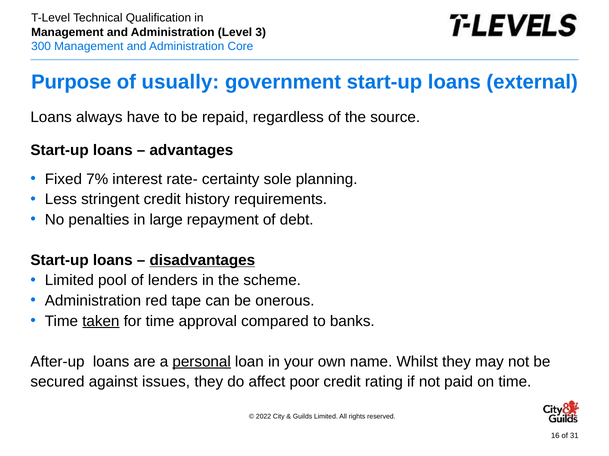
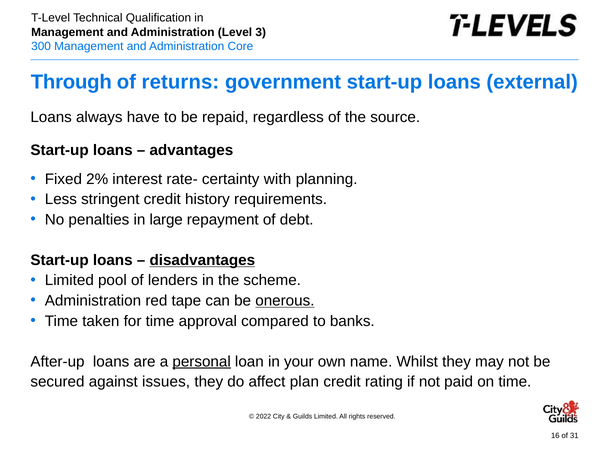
Purpose: Purpose -> Through (71, 82)
usually: usually -> returns (180, 82)
7%: 7% -> 2% (97, 179)
sole: sole -> with (278, 179)
onerous underline: none -> present (285, 301)
taken underline: present -> none (101, 322)
poor: poor -> plan (304, 382)
